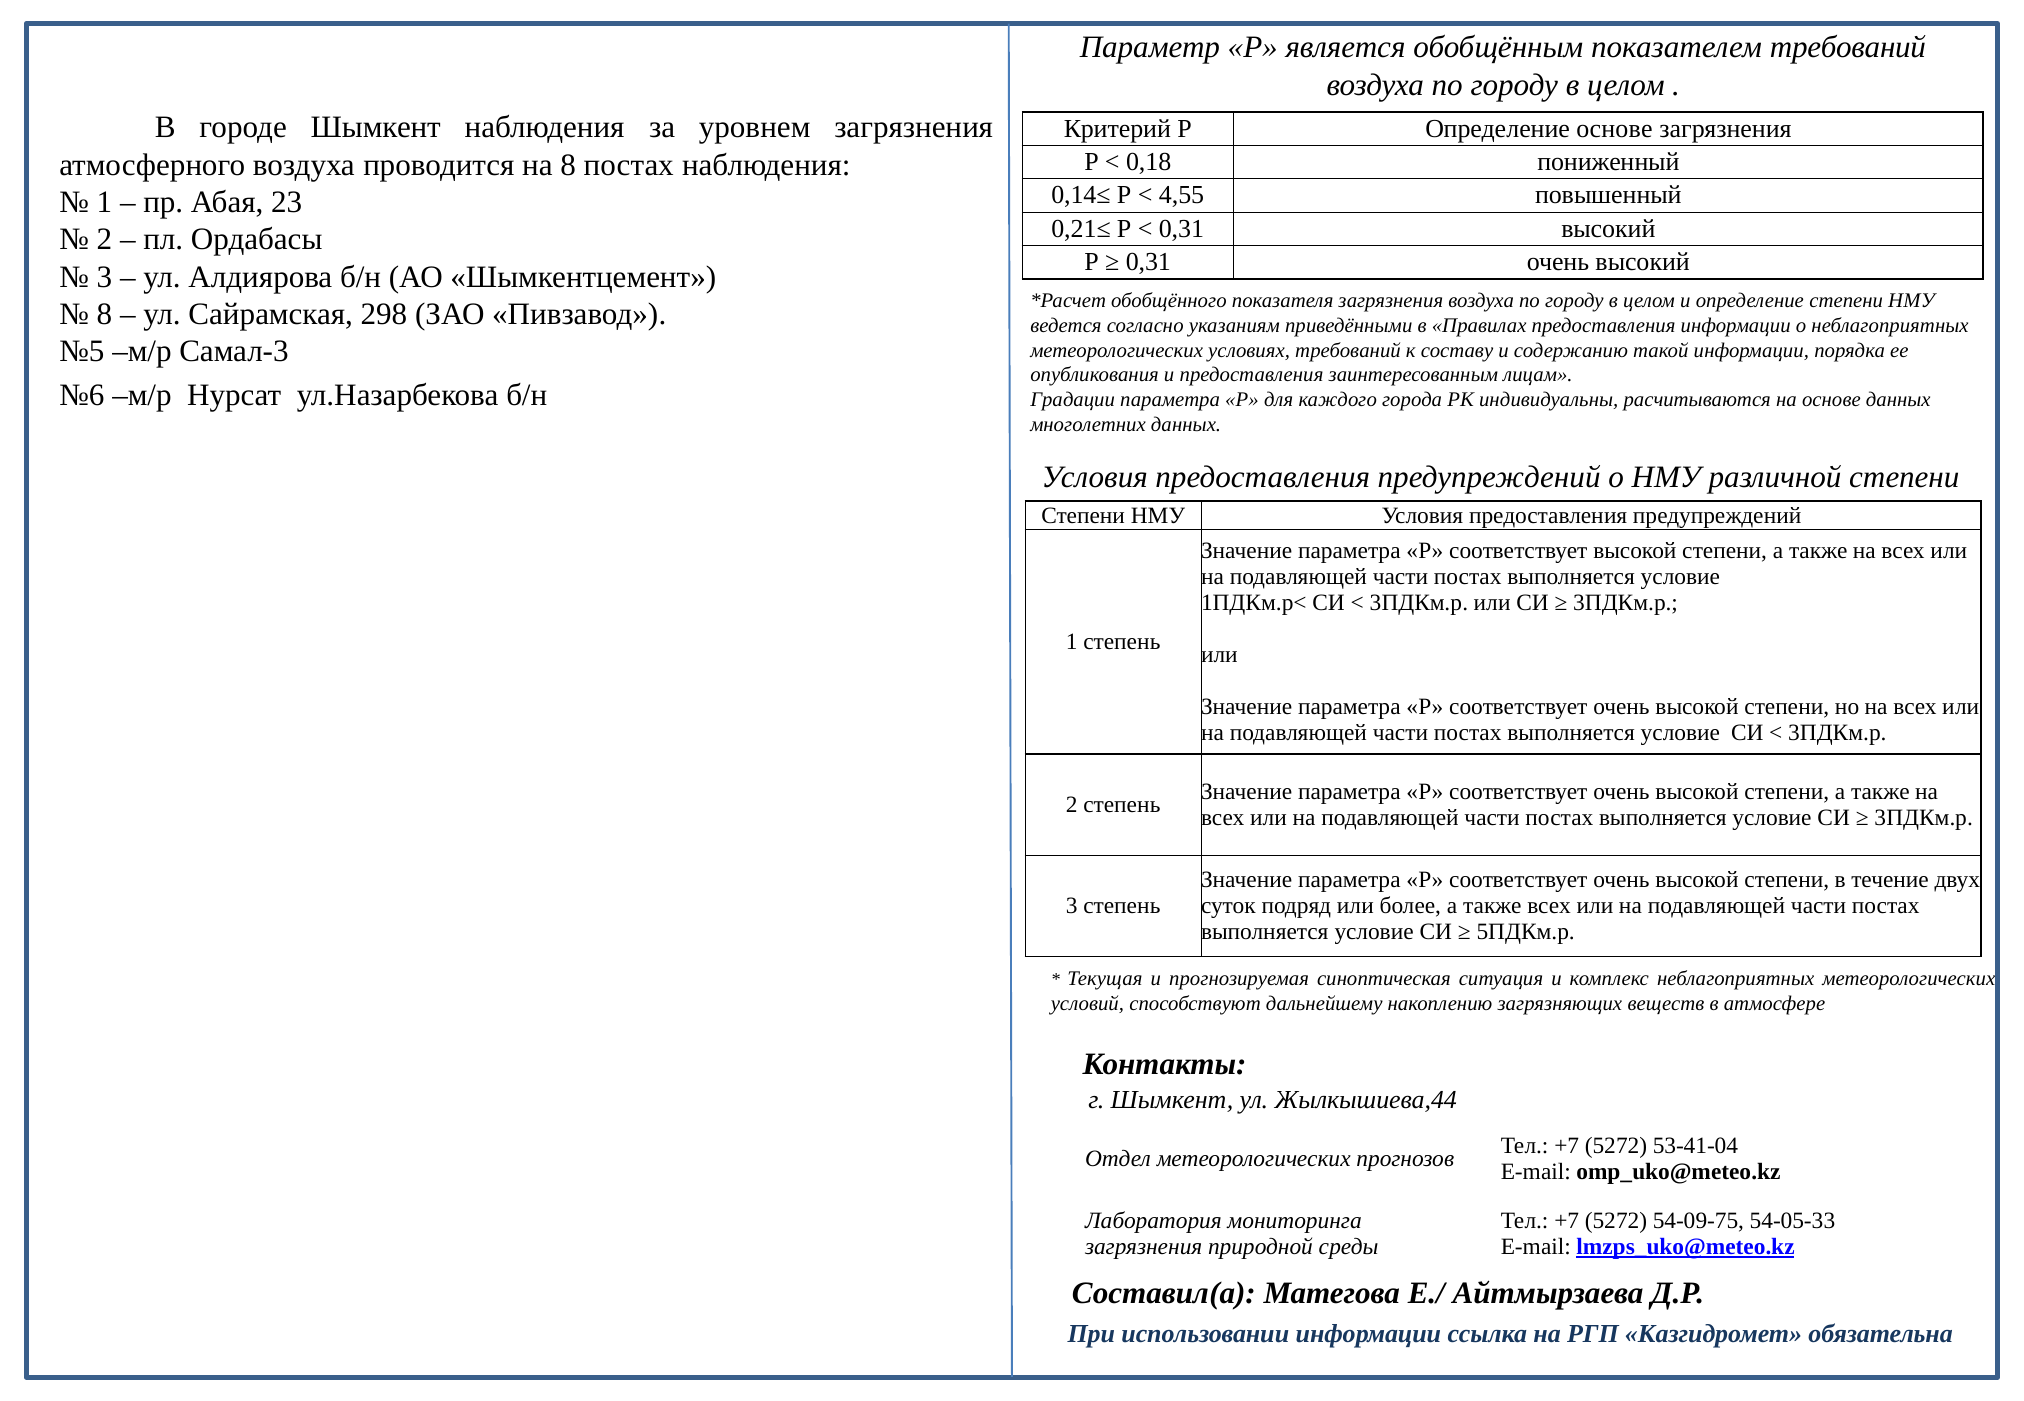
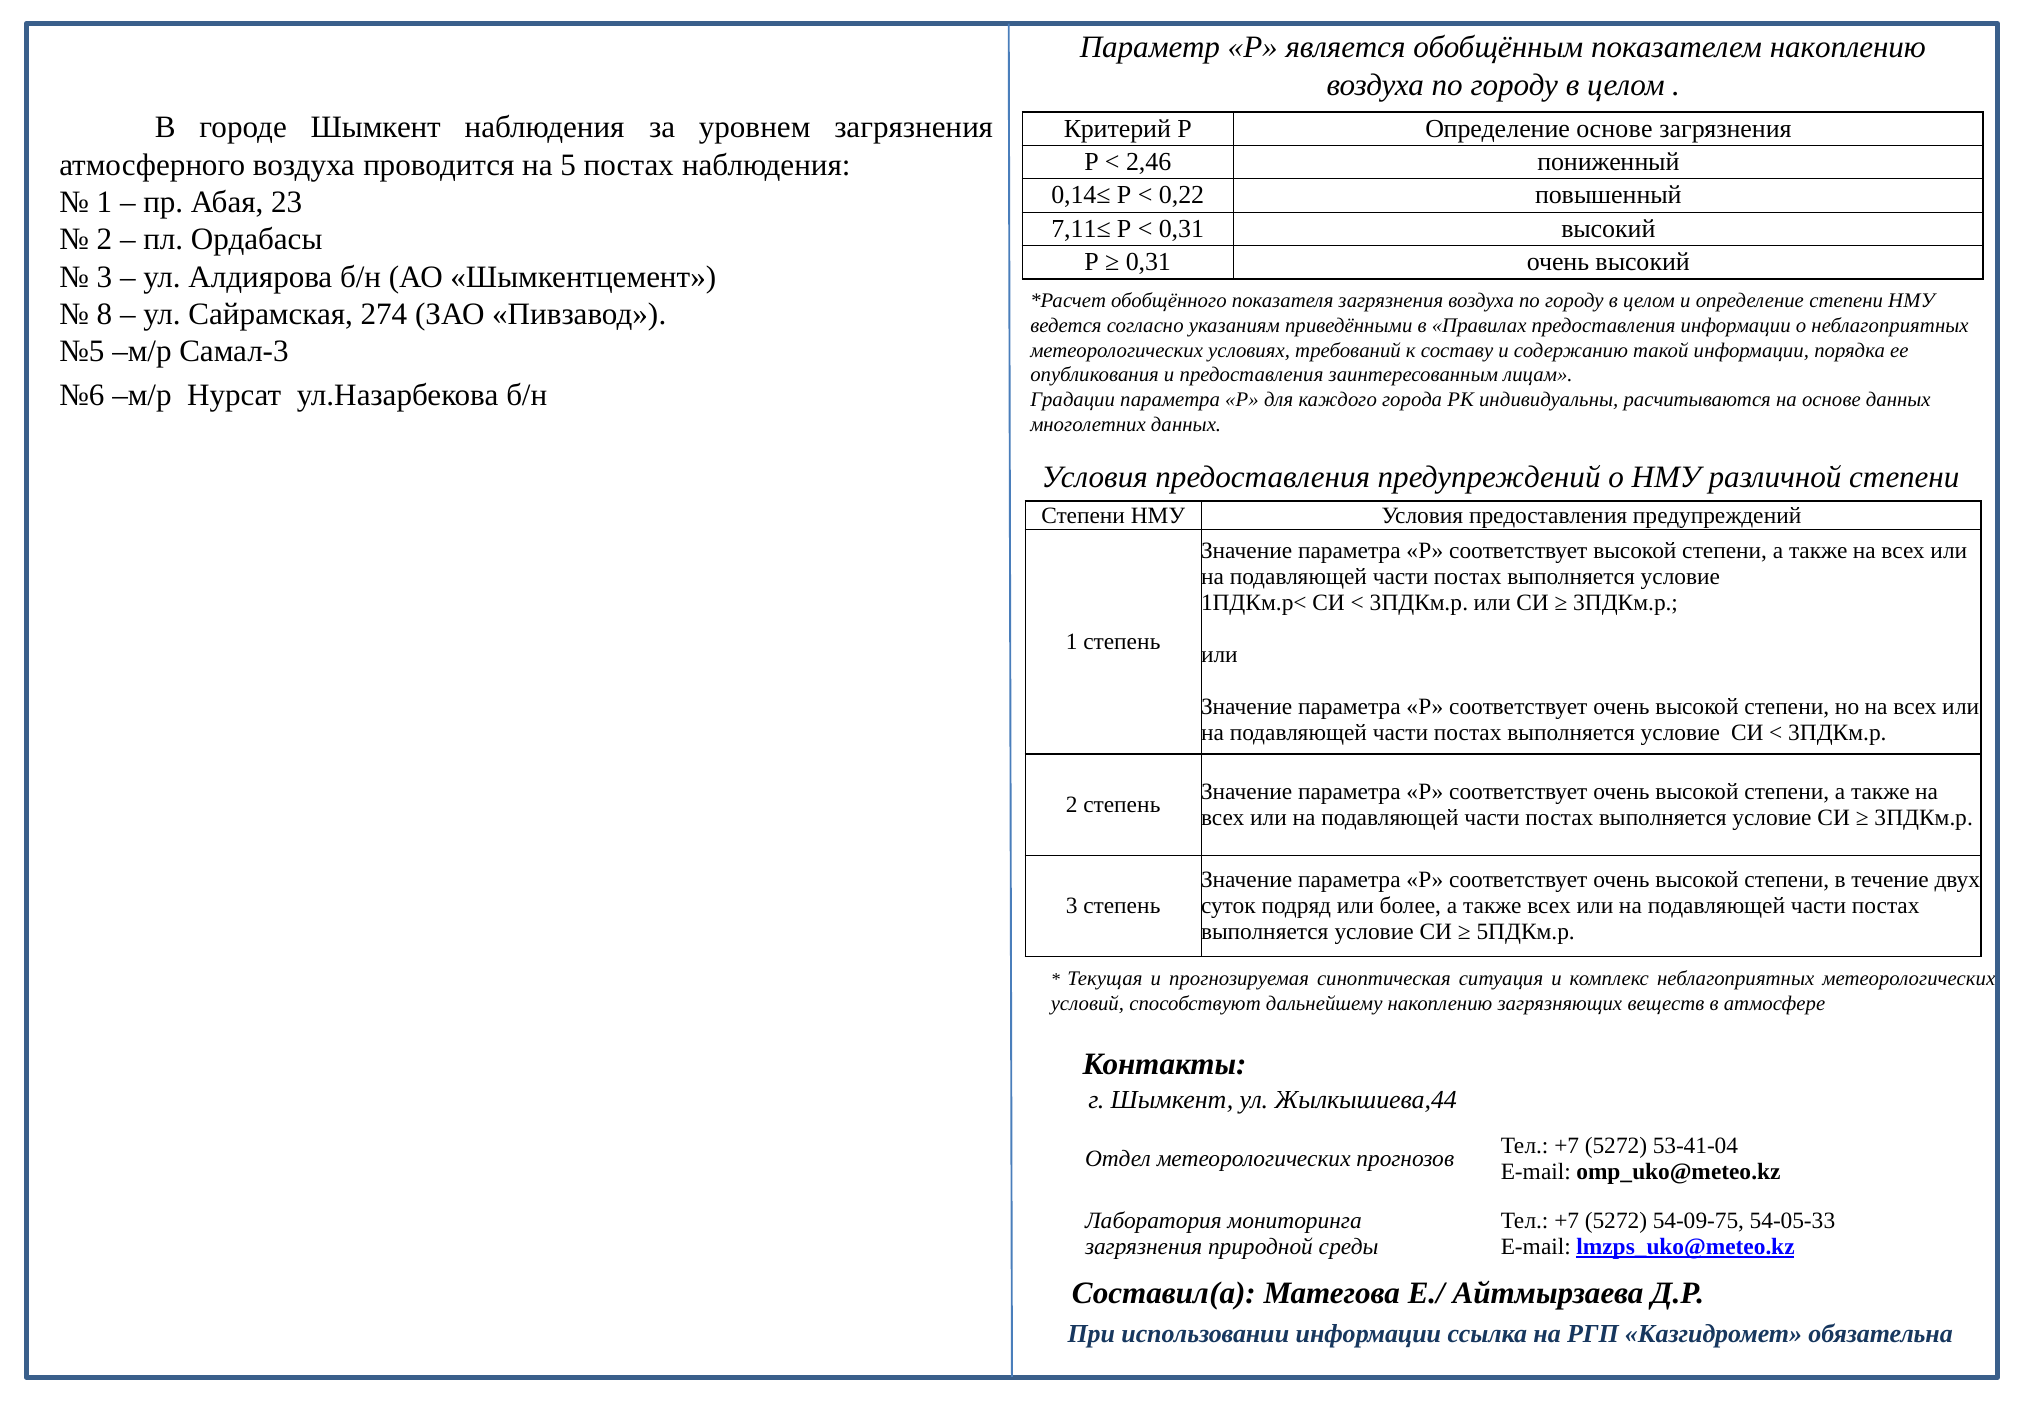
показателем требований: требований -> накоплению (1848, 48)
0,18: 0,18 -> 2,46 (1149, 162)
на 8: 8 -> 5 (568, 165)
4,55: 4,55 -> 0,22 (1182, 195)
0,21≤: 0,21≤ -> 7,11≤ (1081, 229)
298: 298 -> 274 (384, 314)
